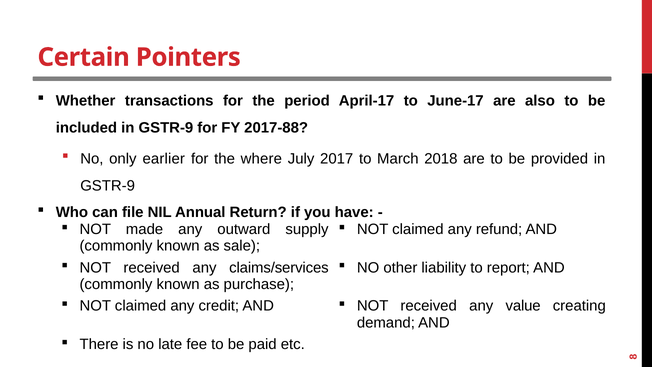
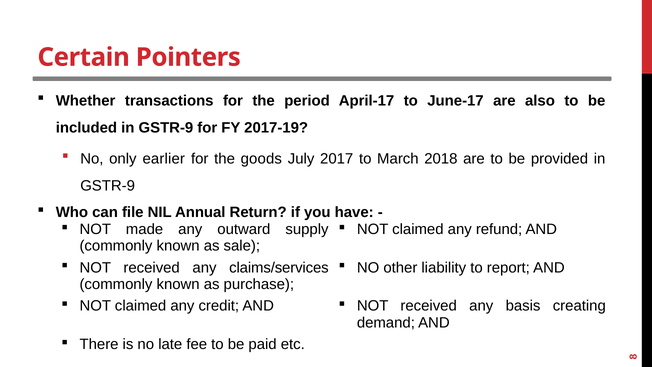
2017-88: 2017-88 -> 2017-19 (276, 128)
where: where -> goods (261, 159)
value: value -> basis (523, 306)
